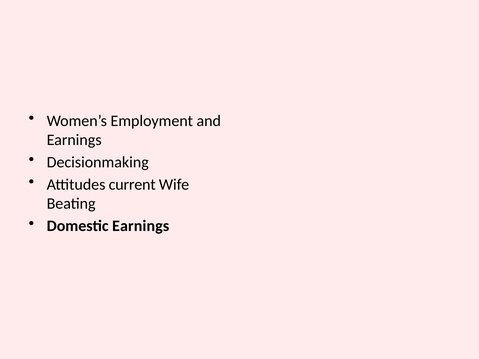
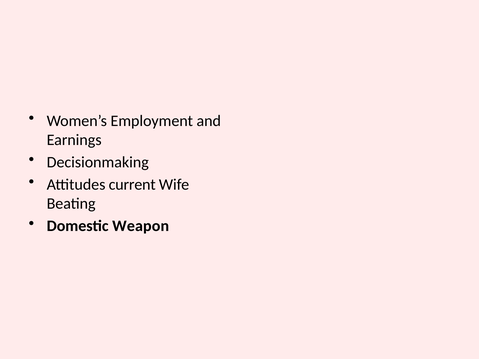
Domestic Earnings: Earnings -> Weapon (141, 226)
